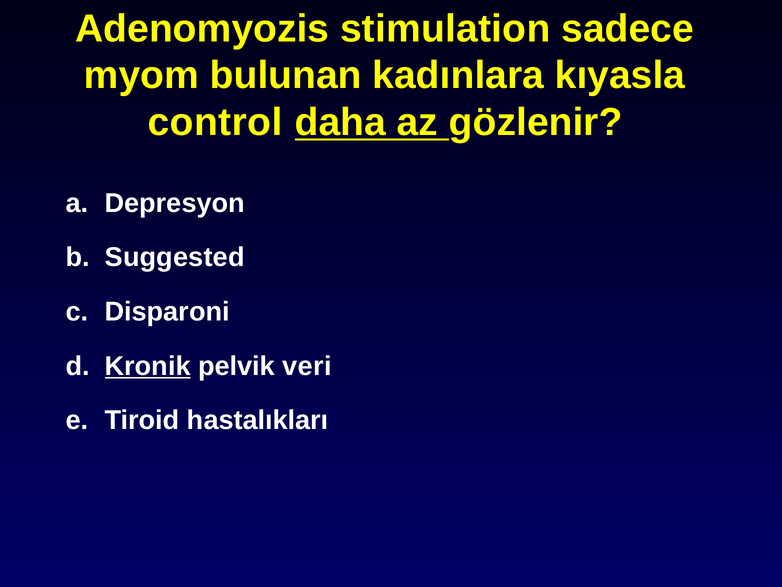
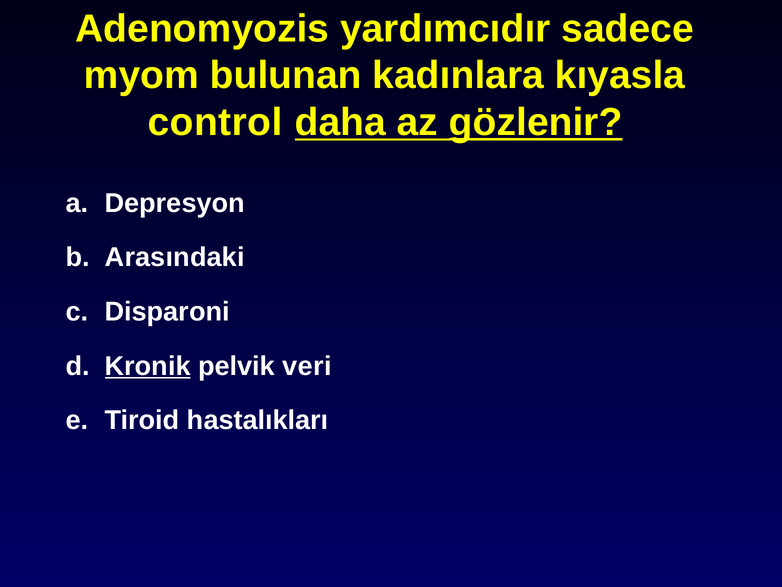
stimulation: stimulation -> yardımcıdır (445, 29)
gözlenir underline: none -> present (536, 122)
Suggested: Suggested -> Arasındaki (175, 257)
